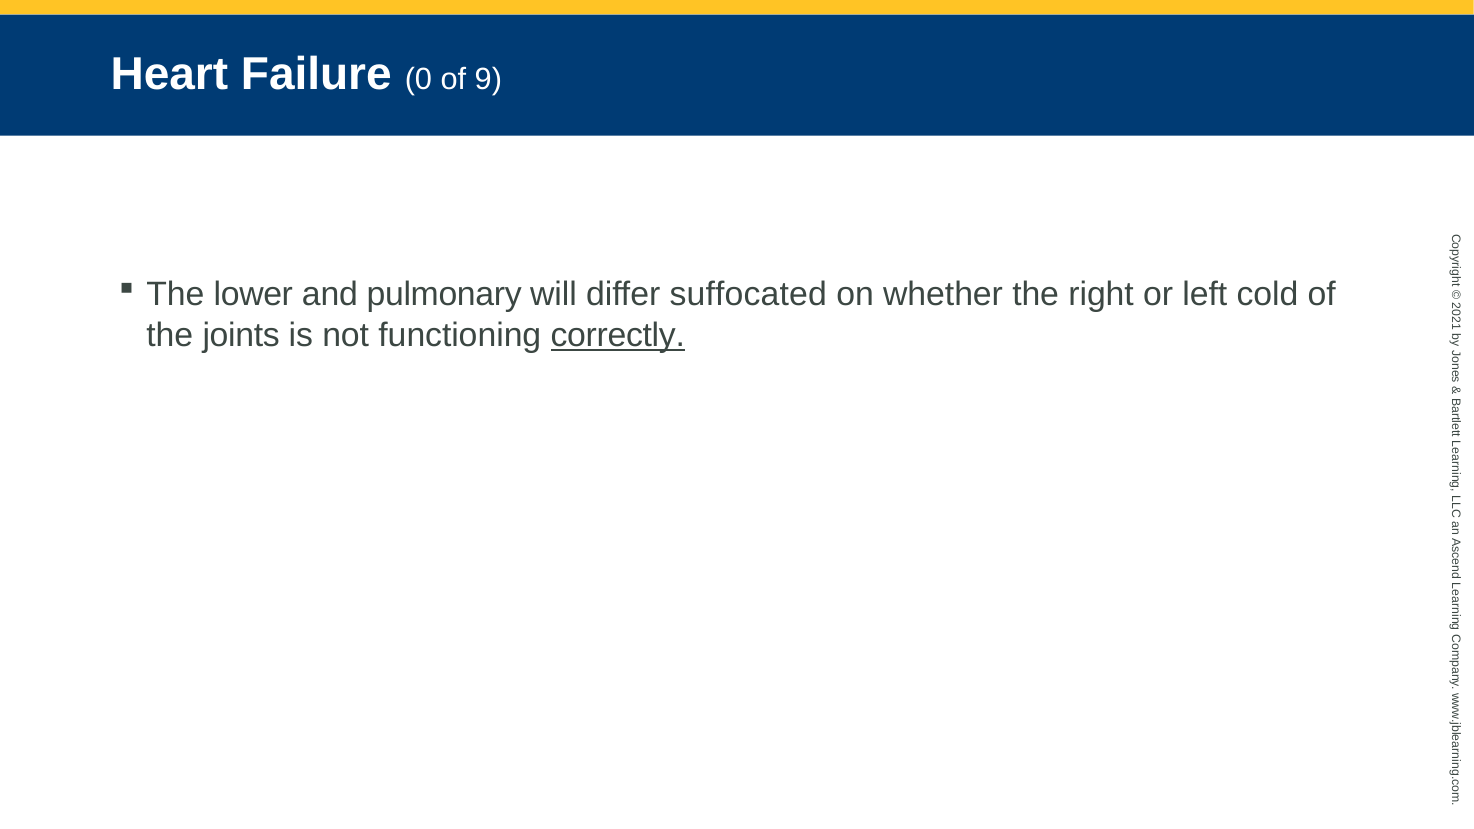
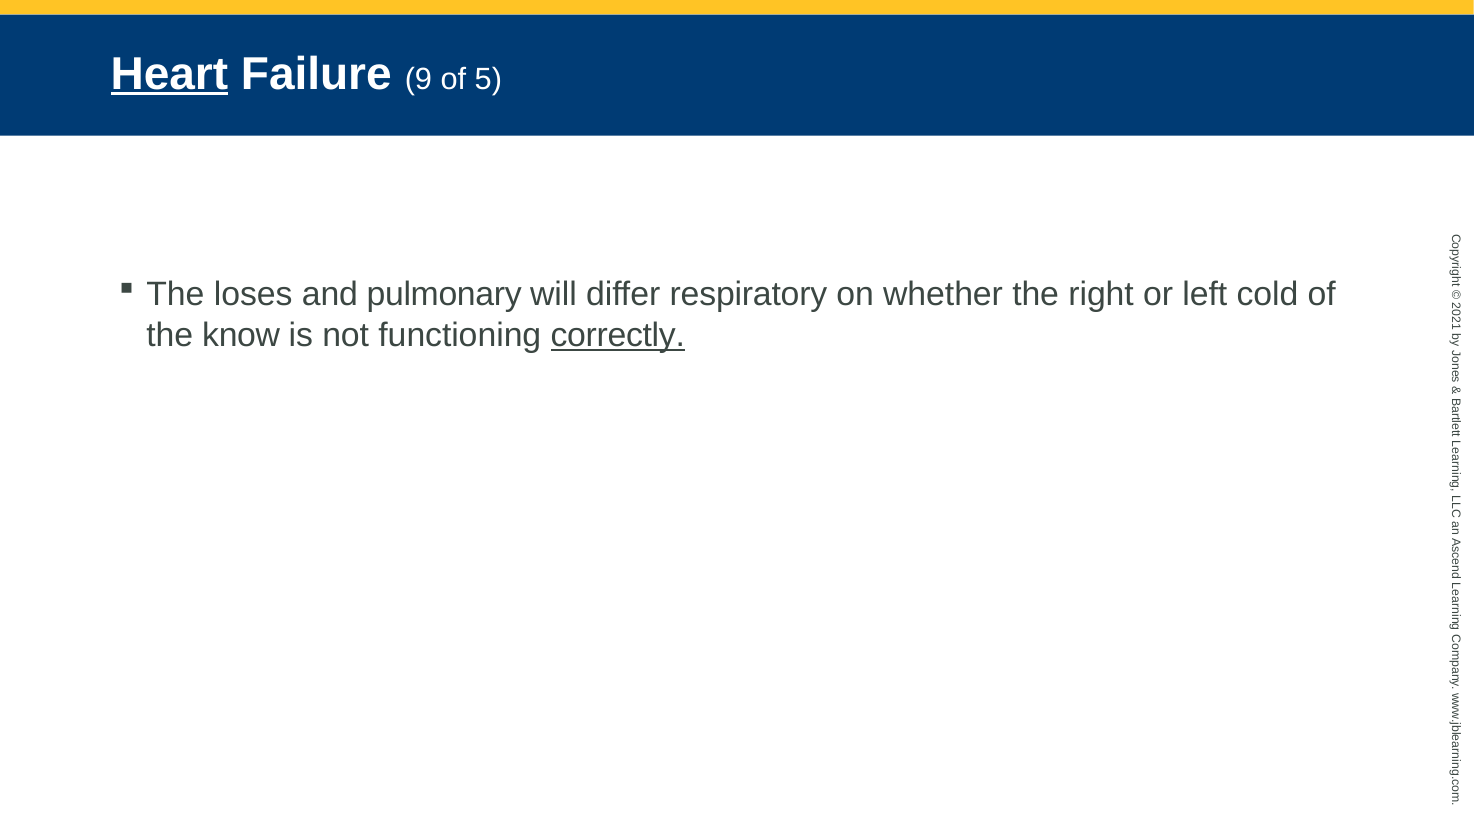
Heart underline: none -> present (169, 74)
Failure 0: 0 -> 9 (418, 79)
9: 9 -> 5 (488, 79)
lower: lower -> loses (253, 295)
suffocated: suffocated -> respiratory (748, 295)
joints: joints -> know (241, 335)
